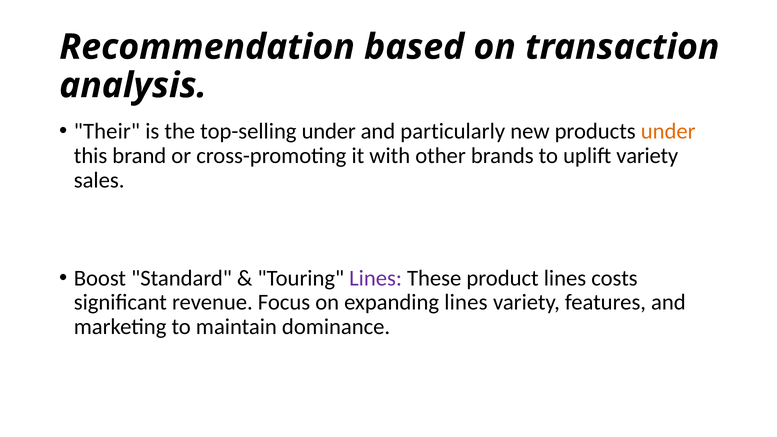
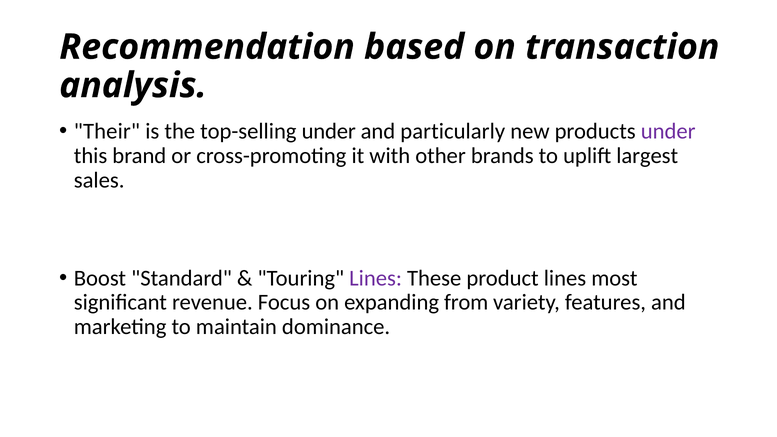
under colour: orange -> purple (668, 131)
uplift variety: variety -> largest (647, 156)
costs: costs -> most (614, 278)
expanding lines: lines -> from (466, 303)
